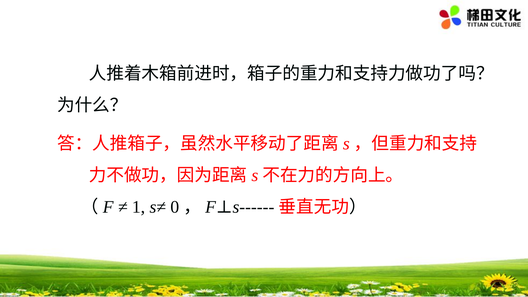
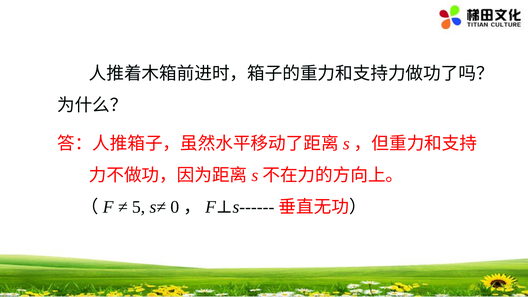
1: 1 -> 5 (139, 207)
